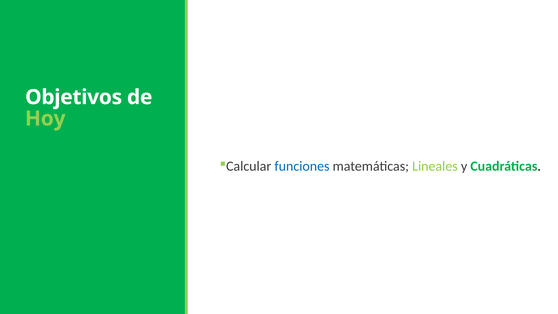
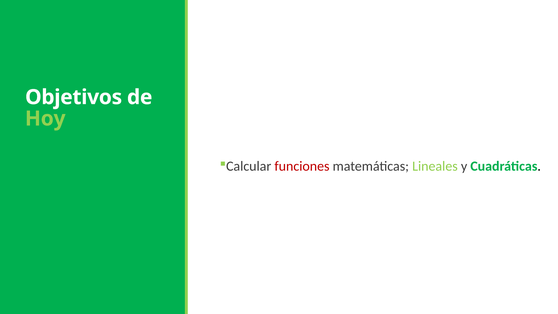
funciones colour: blue -> red (302, 166)
